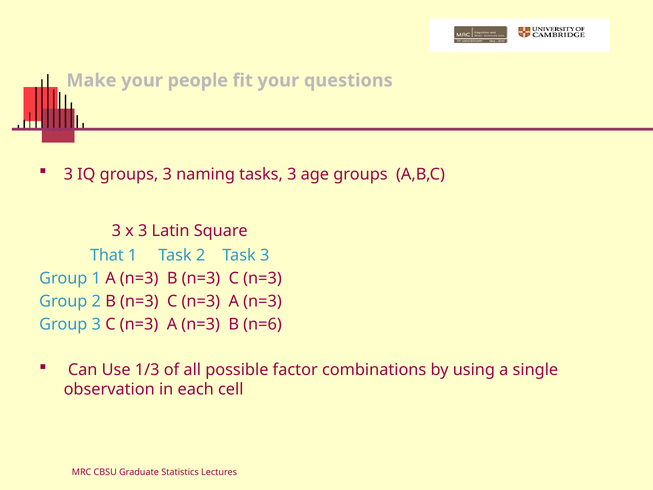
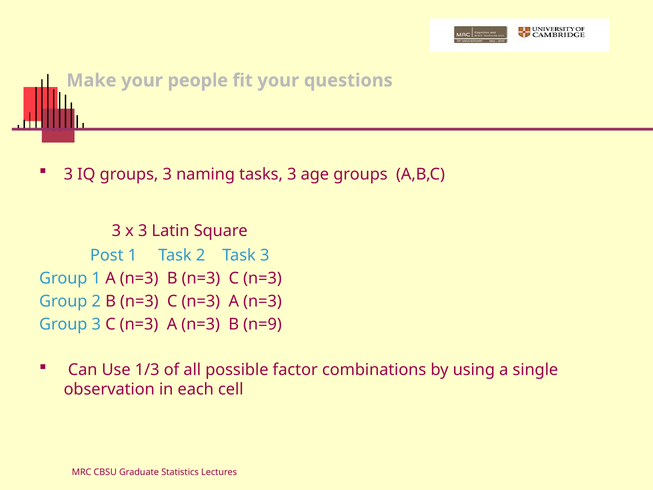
That: That -> Post (107, 255)
n=6: n=6 -> n=9 (263, 324)
